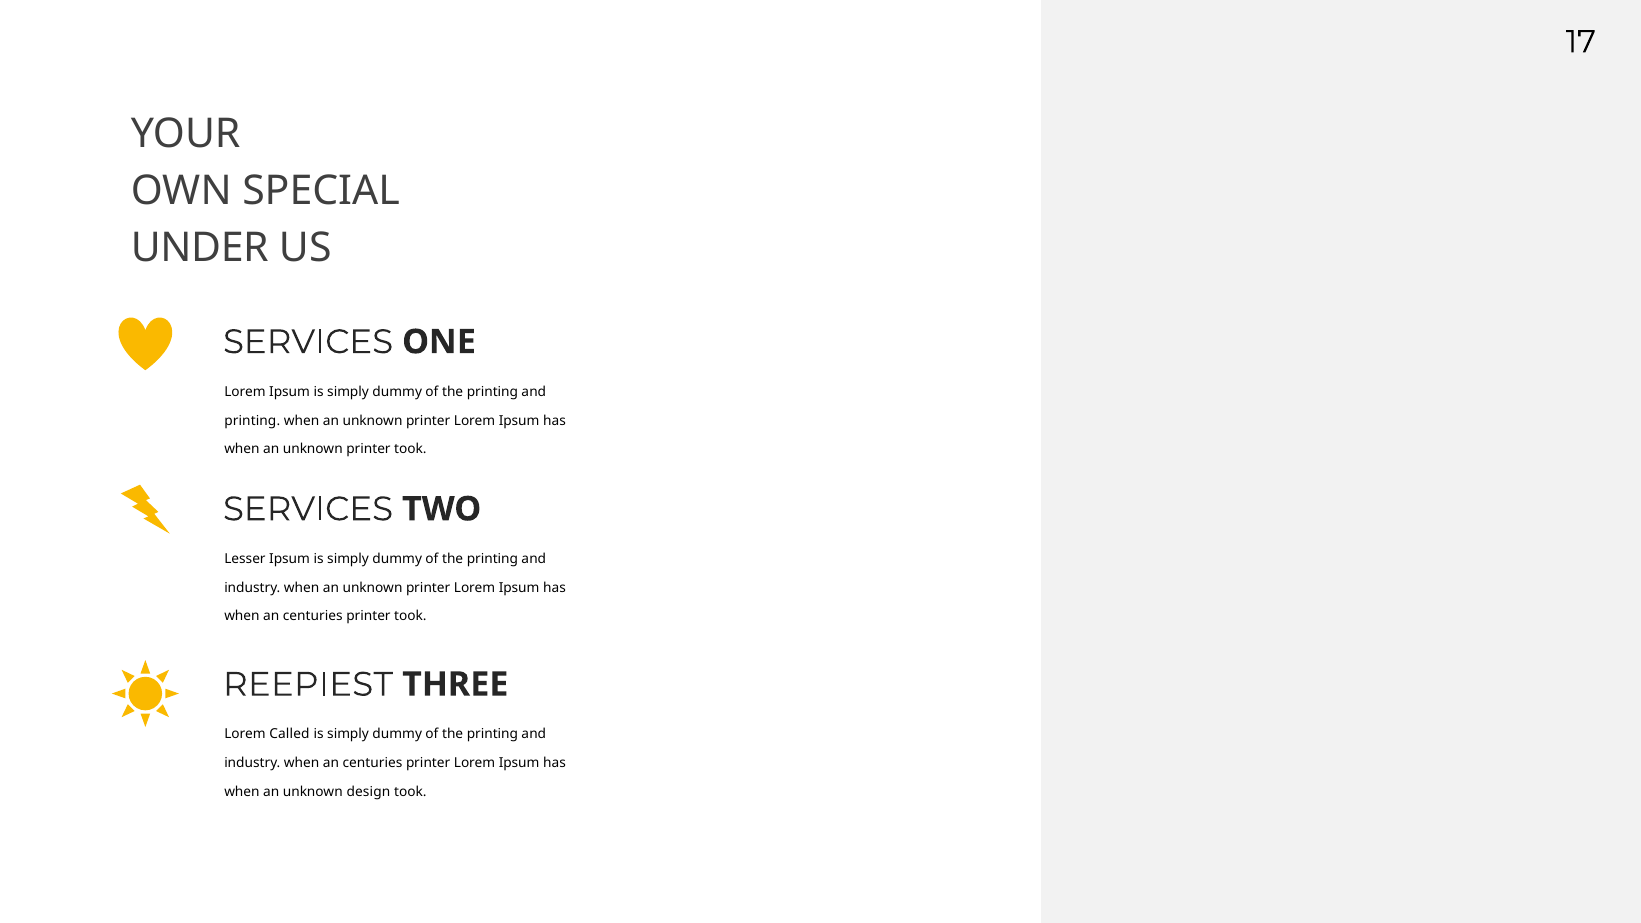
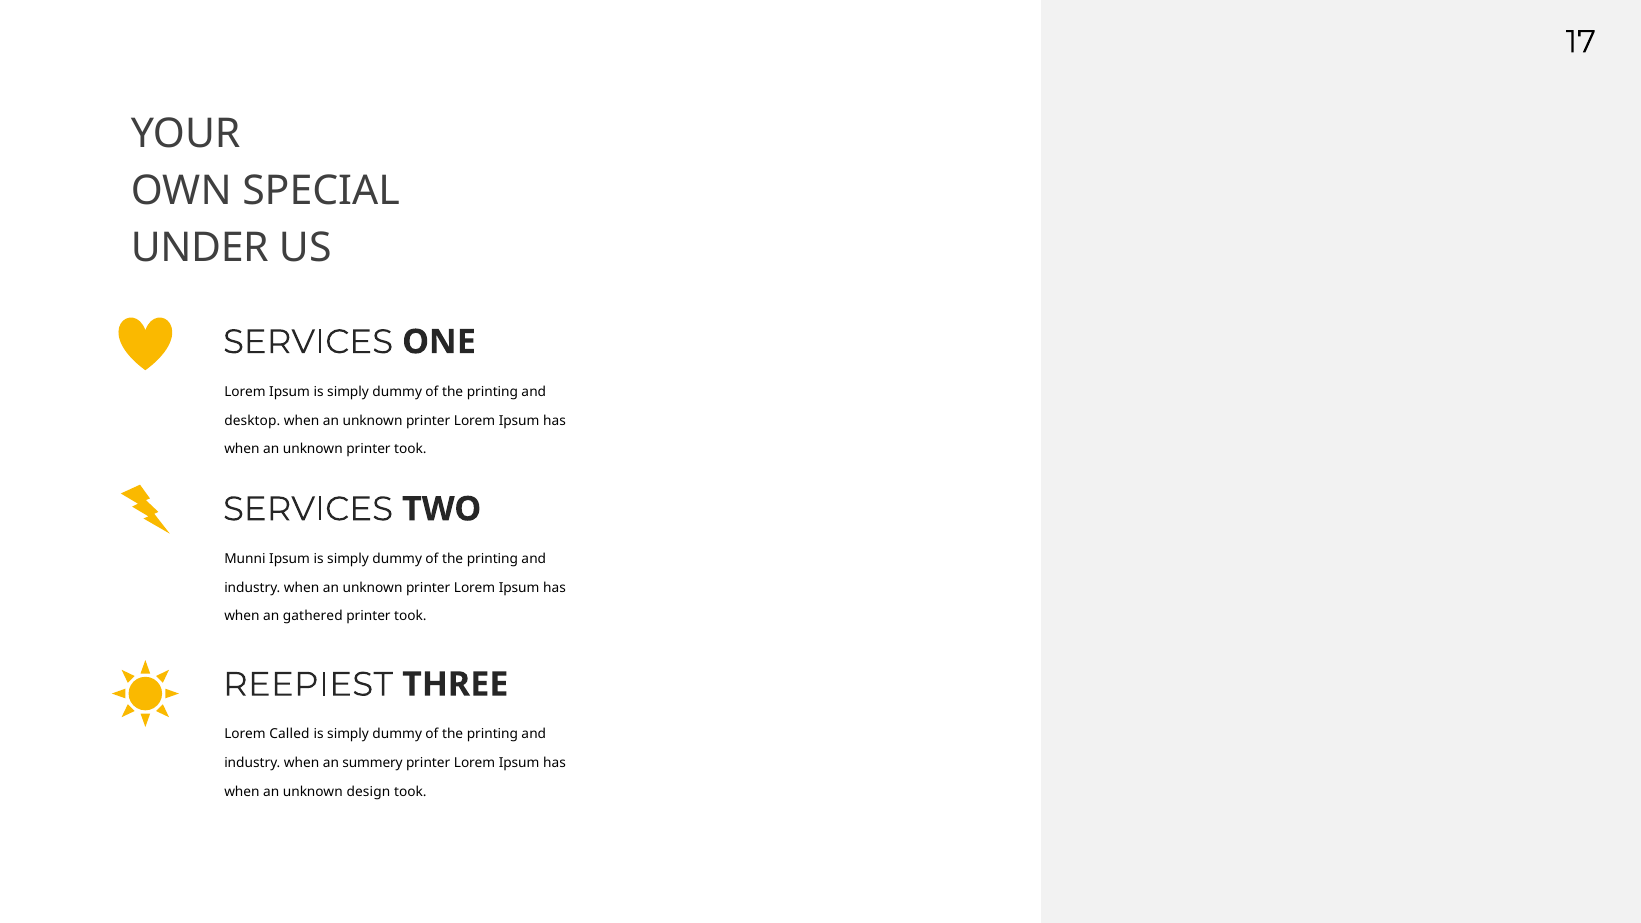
printing: printing -> desktop (252, 421)
Lesser: Lesser -> Munni (245, 559)
centuries: centuries -> gathered (313, 616)
industry when an centuries: centuries -> summery (373, 763)
